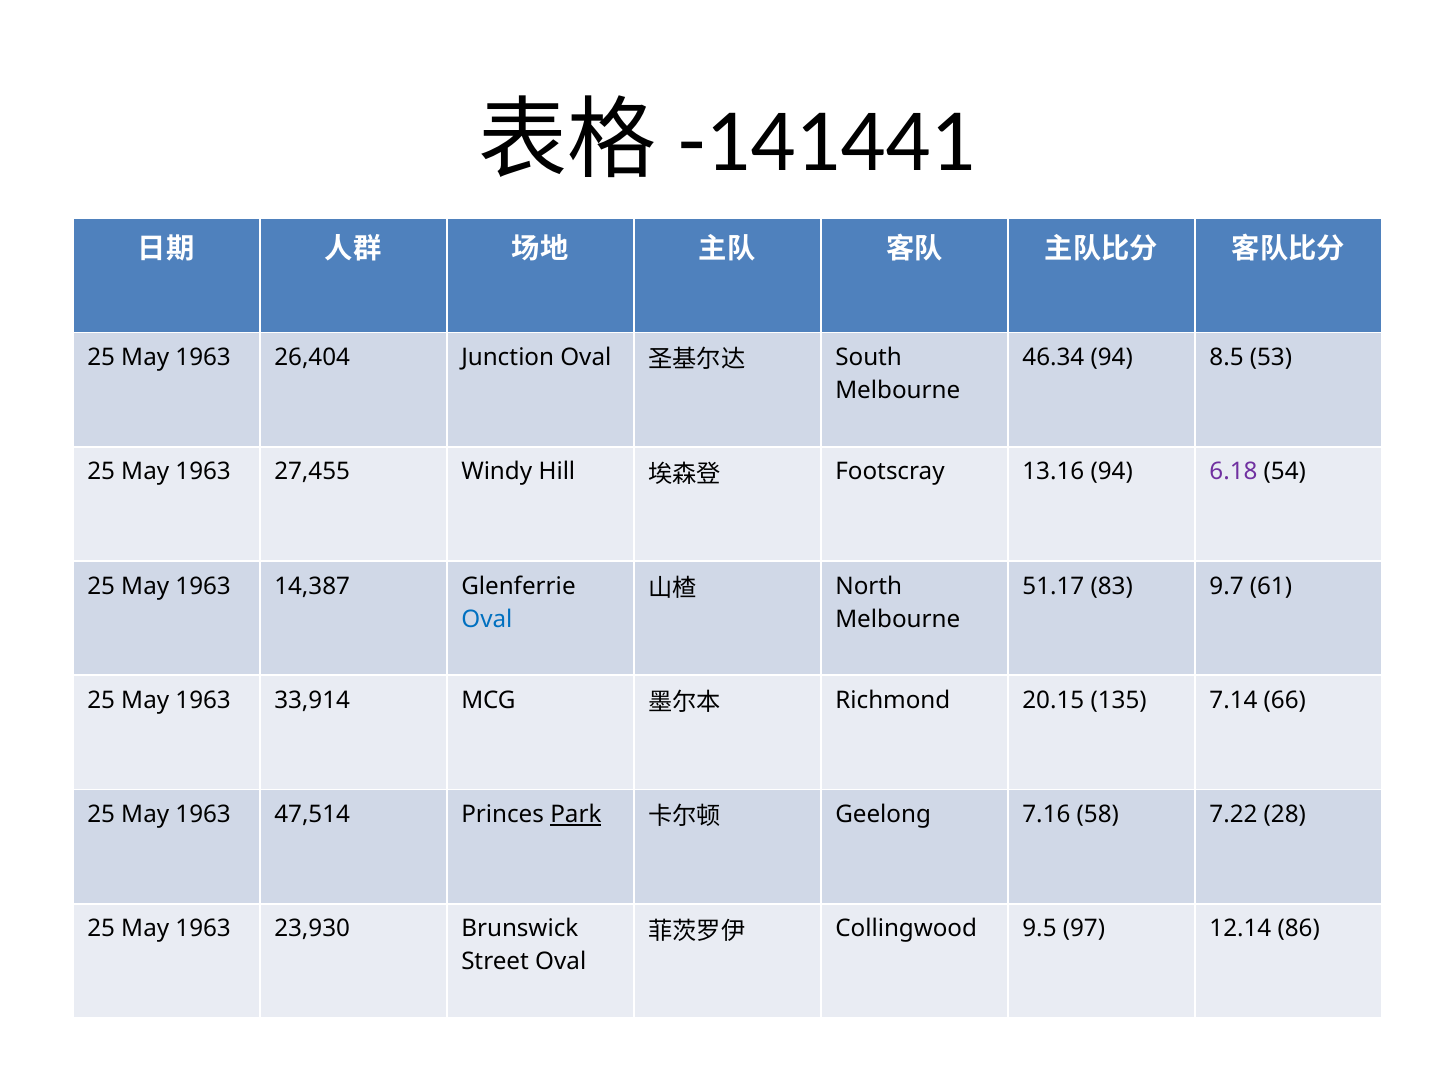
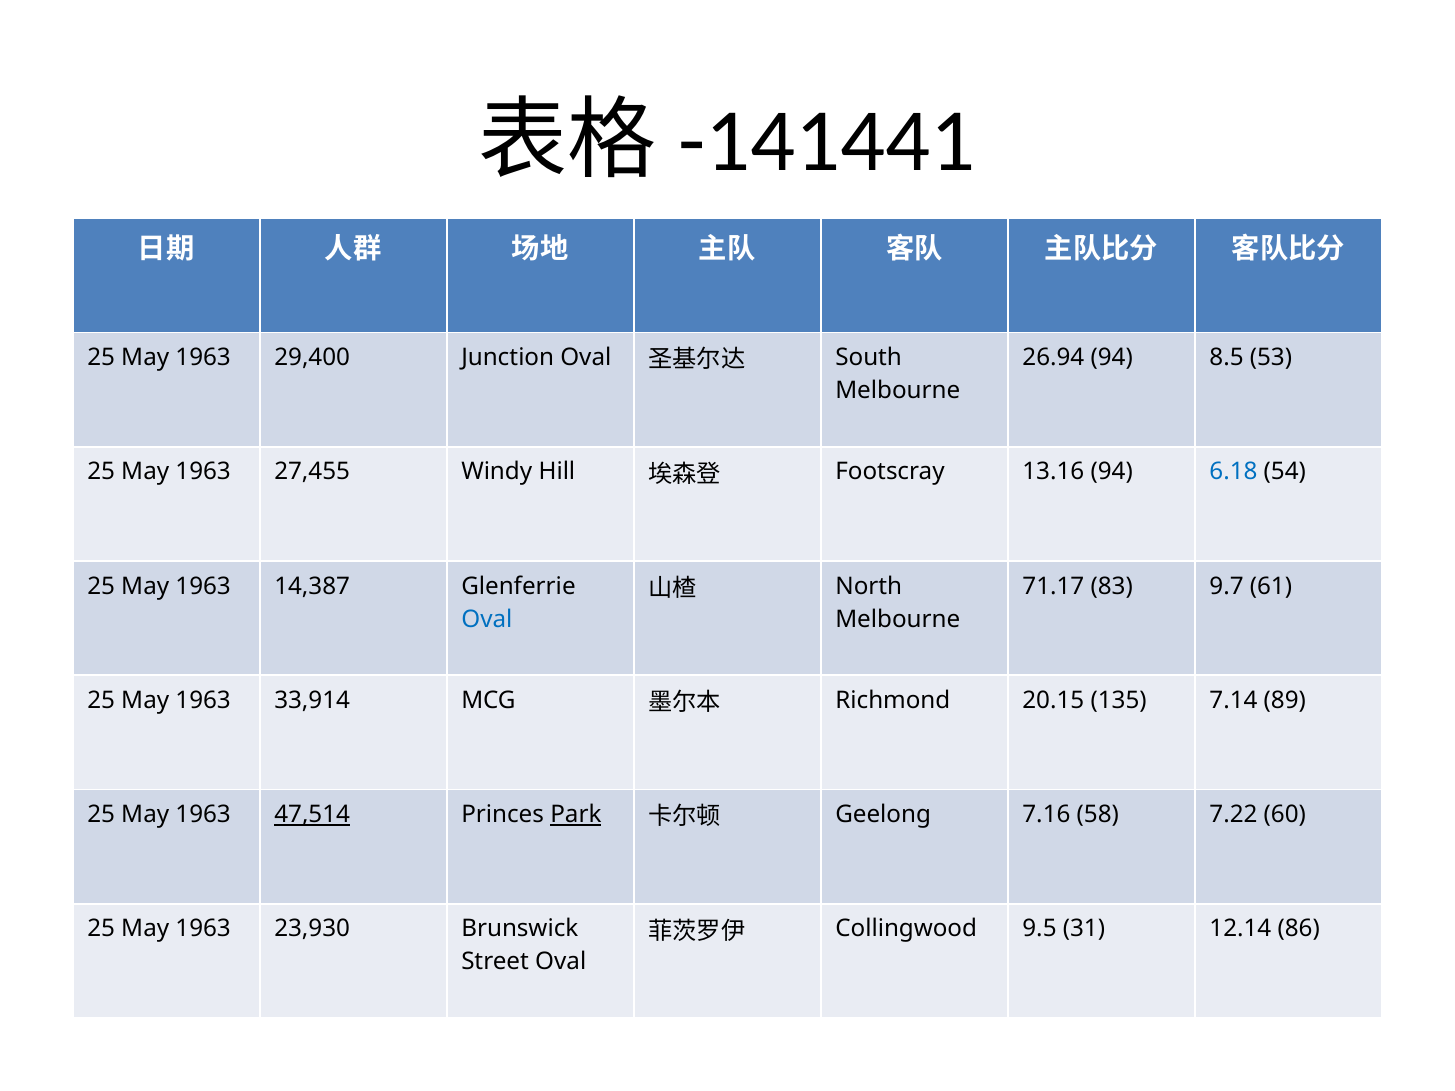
26,404: 26,404 -> 29,400 (312, 358)
46.34: 46.34 -> 26.94 (1053, 358)
6.18 colour: purple -> blue (1233, 472)
51.17: 51.17 -> 71.17 (1053, 586)
66: 66 -> 89 (1285, 701)
47,514 underline: none -> present (312, 815)
28: 28 -> 60 (1285, 815)
97: 97 -> 31 (1084, 929)
